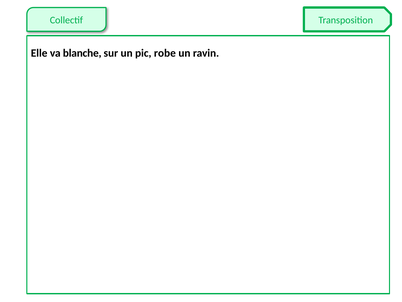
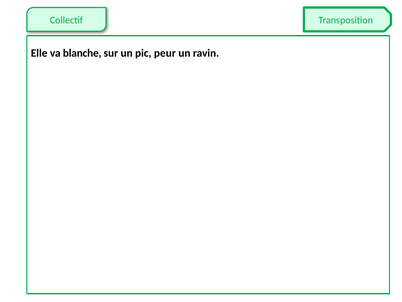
robe: robe -> peur (165, 53)
